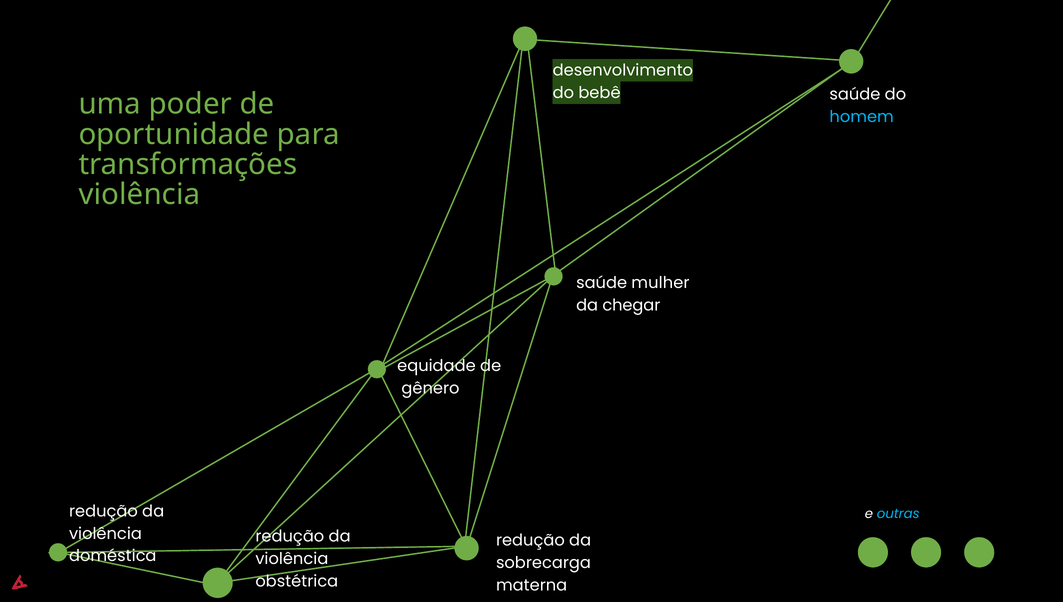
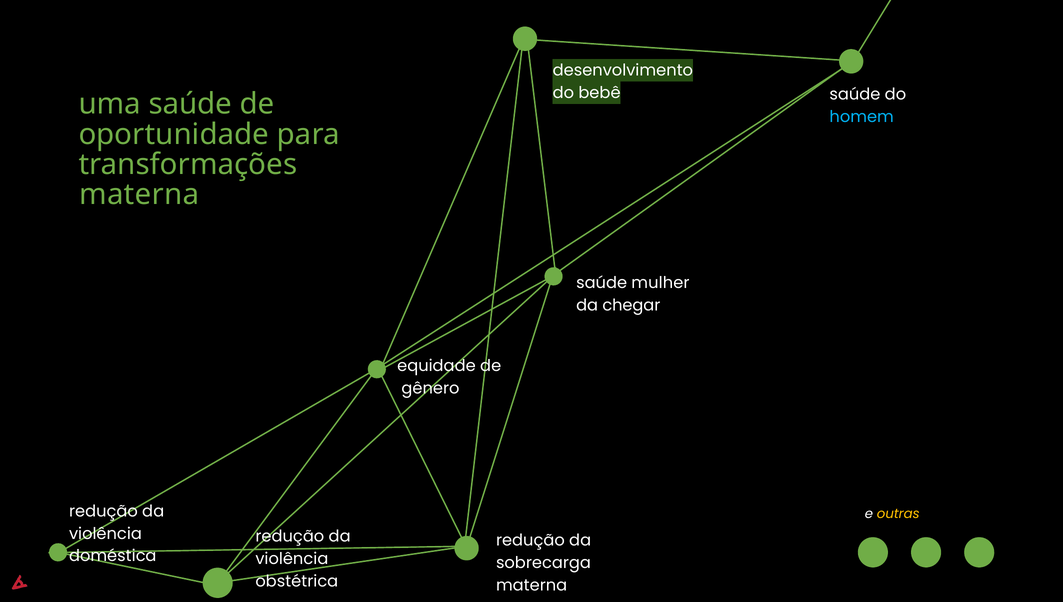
uma poder: poder -> saúde (190, 104)
violência: violência -> materna (139, 194)
outras colour: light blue -> yellow (898, 514)
